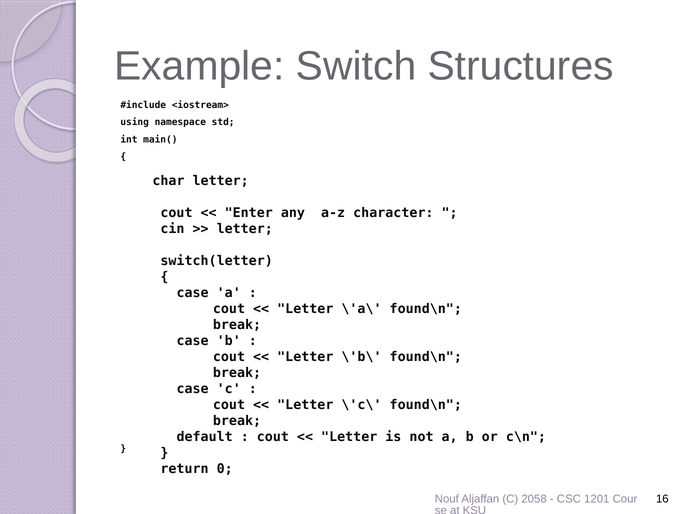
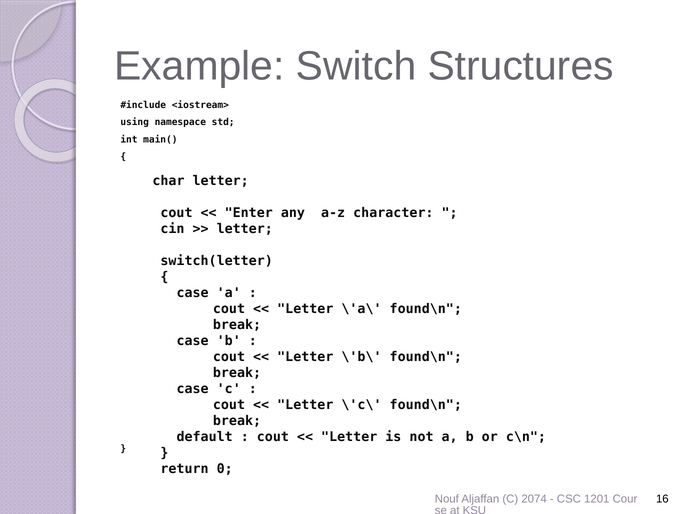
2058: 2058 -> 2074 (534, 499)
